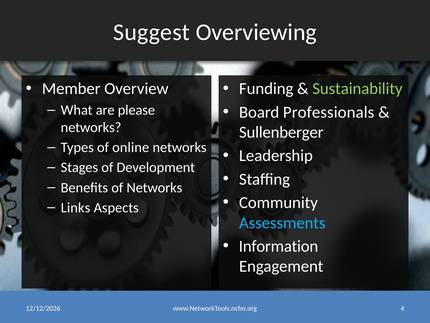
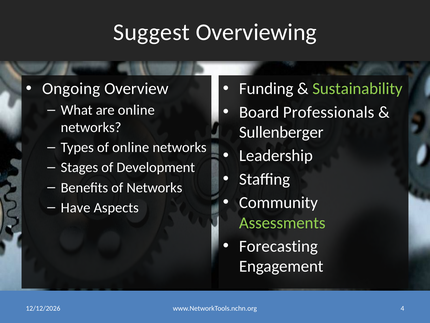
Member: Member -> Ongoing (71, 89)
are please: please -> online (136, 110)
Links: Links -> Have (76, 207)
Assessments colour: light blue -> light green (282, 222)
Information: Information -> Forecasting (278, 246)
